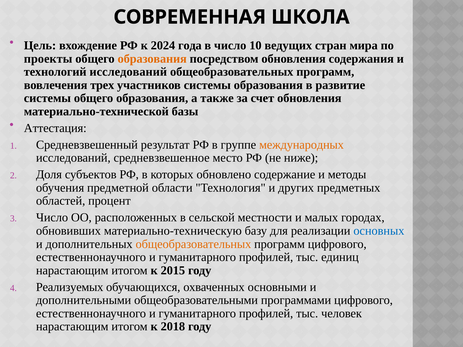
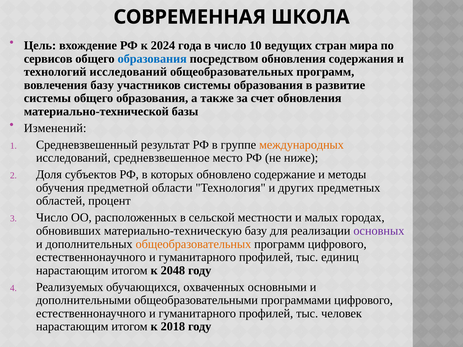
проекты: проекты -> сервисов (48, 59)
образования colour: orange -> blue (152, 59)
вовлечения трех: трех -> базу (102, 85)
Аттестация: Аттестация -> Изменений (55, 128)
основных colour: blue -> purple (379, 231)
2015: 2015 -> 2048 (173, 271)
